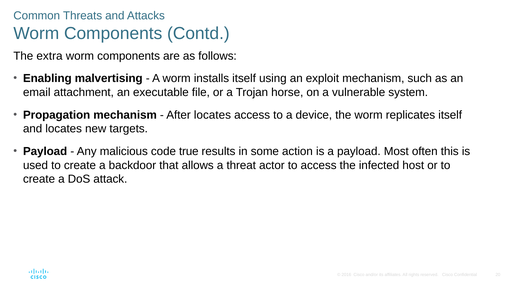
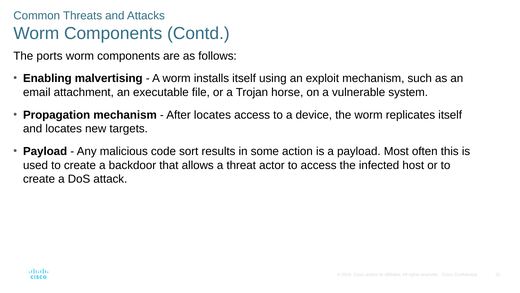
extra: extra -> ports (49, 56)
true: true -> sort (189, 151)
